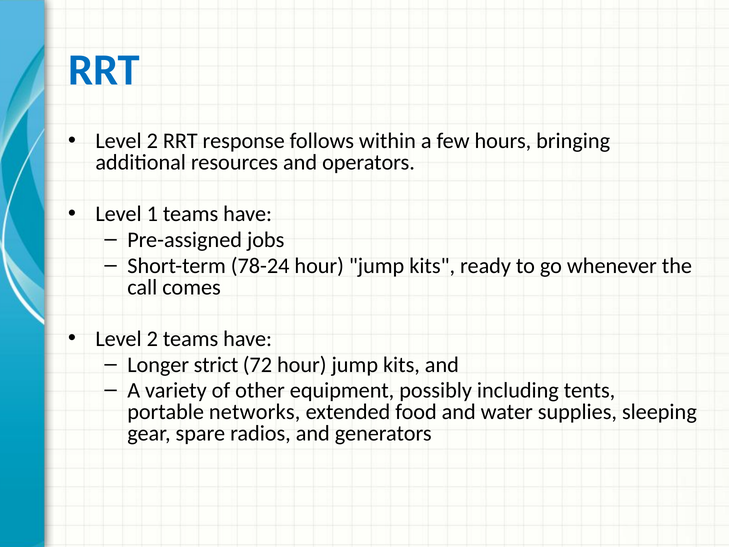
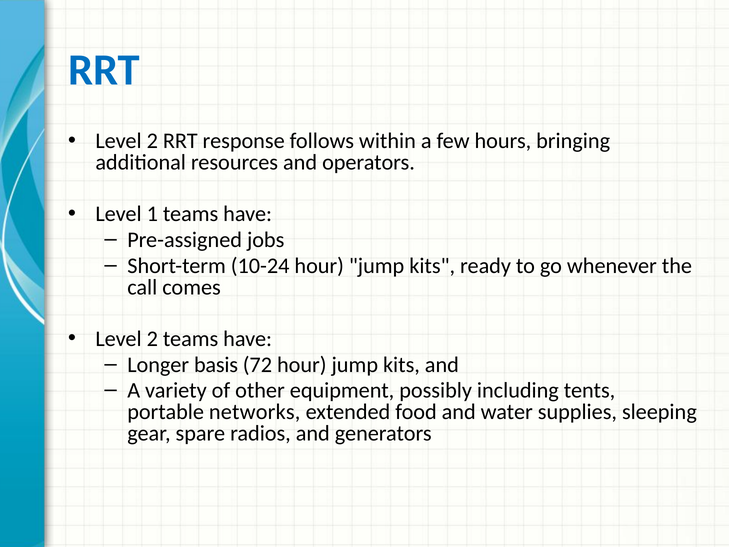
78-24: 78-24 -> 10-24 (260, 266)
strict: strict -> basis (216, 364)
